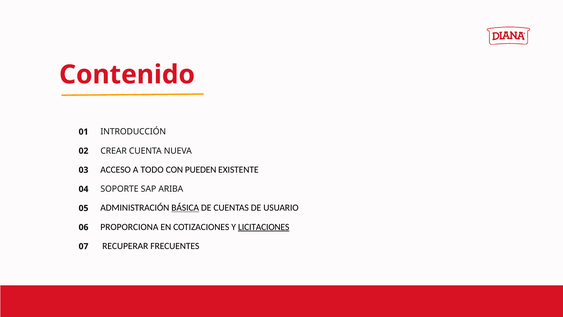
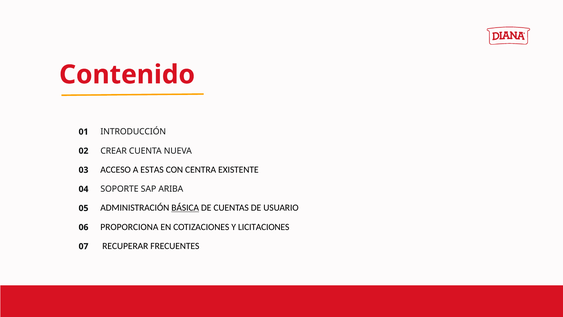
TODO: TODO -> ESTAS (152, 169)
PUEDEN: PUEDEN -> CENTRA (201, 169)
LICITACIONES underline: present -> none (264, 227)
